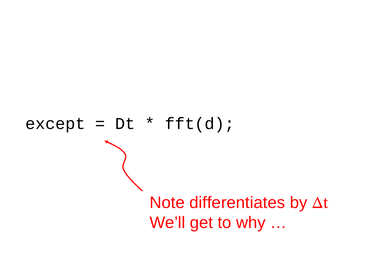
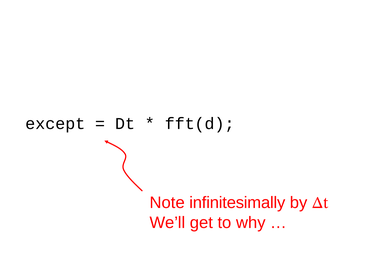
differentiates: differentiates -> infinitesimally (237, 203)
